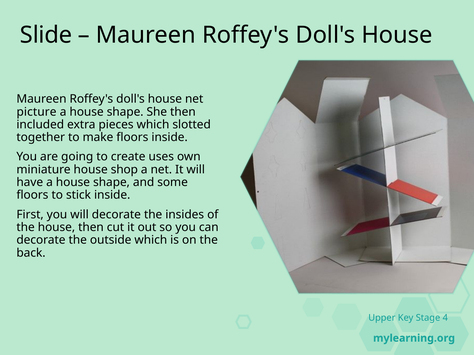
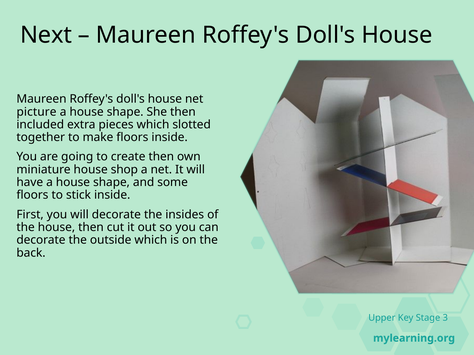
Slide: Slide -> Next (46, 35)
create uses: uses -> then (161, 157)
4: 4 -> 3 (445, 318)
